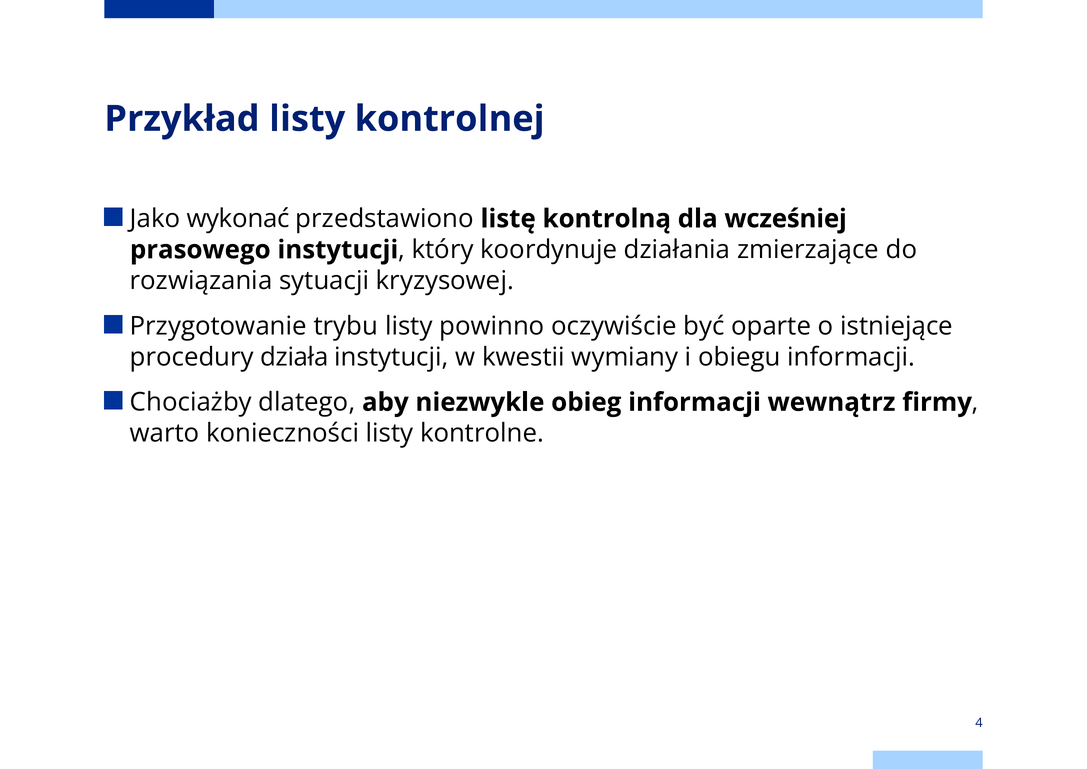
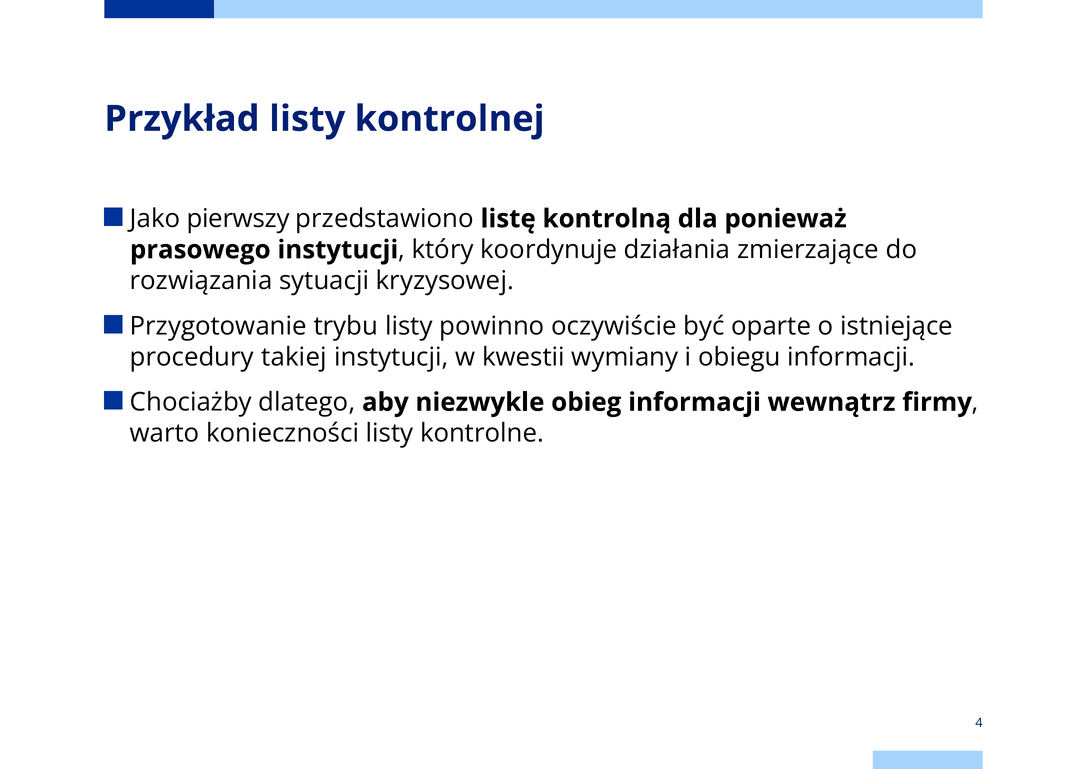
wykonać: wykonać -> pierwszy (238, 219)
wcześniej: wcześniej -> ponieważ (786, 219)
działa: działa -> takiej (294, 357)
